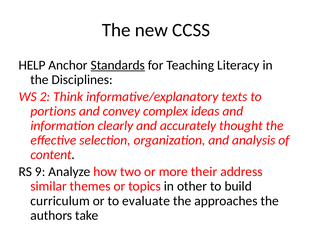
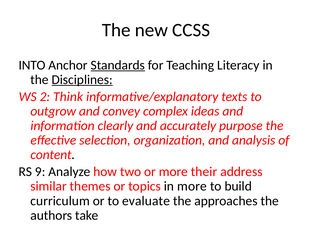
HELP: HELP -> INTO (32, 65)
Disciplines underline: none -> present (82, 80)
portions: portions -> outgrow (53, 111)
thought: thought -> purpose (241, 126)
in other: other -> more (192, 186)
